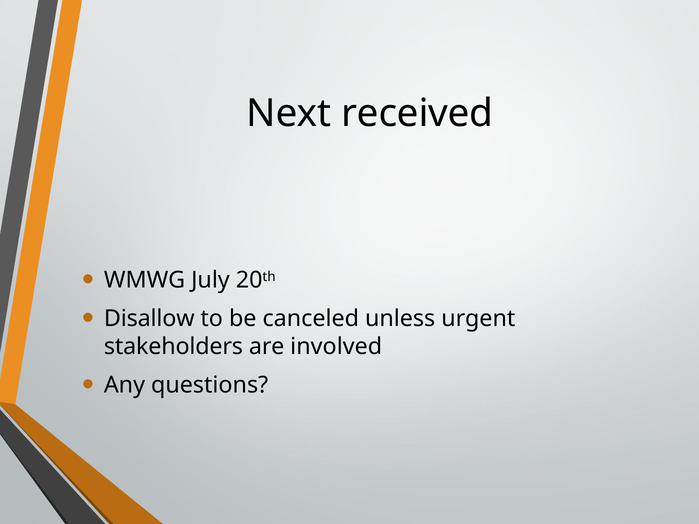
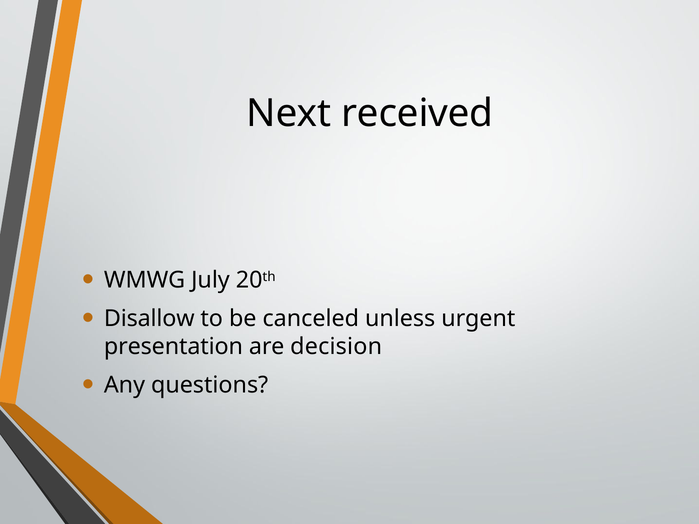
stakeholders: stakeholders -> presentation (173, 347)
involved: involved -> decision (336, 347)
